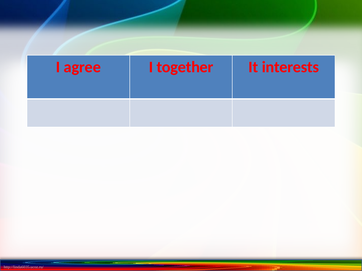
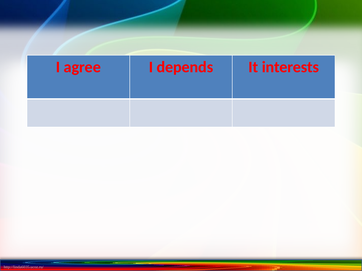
together: together -> depends (185, 67)
